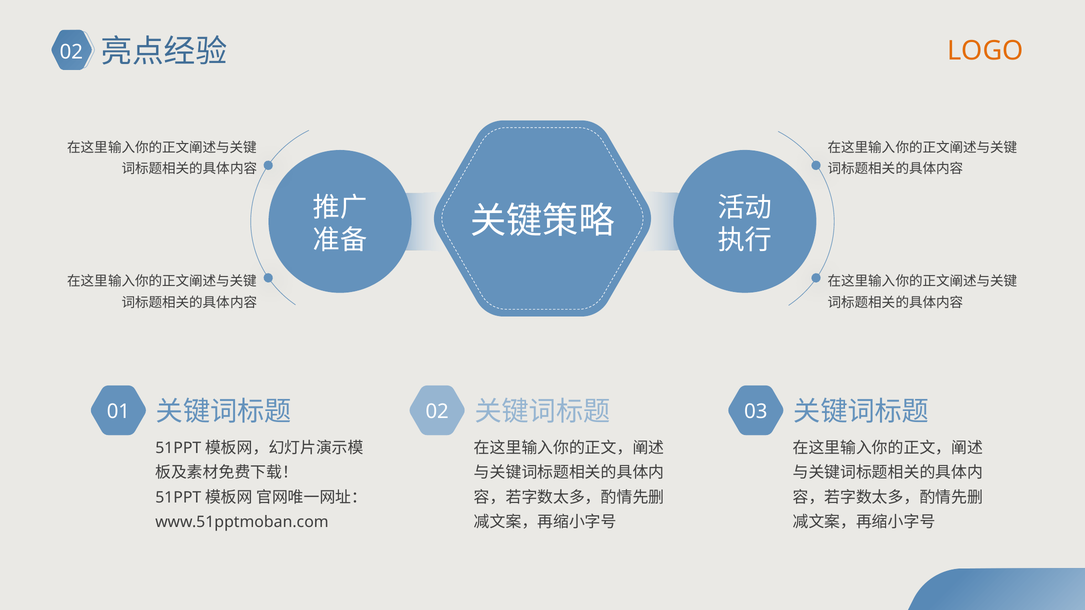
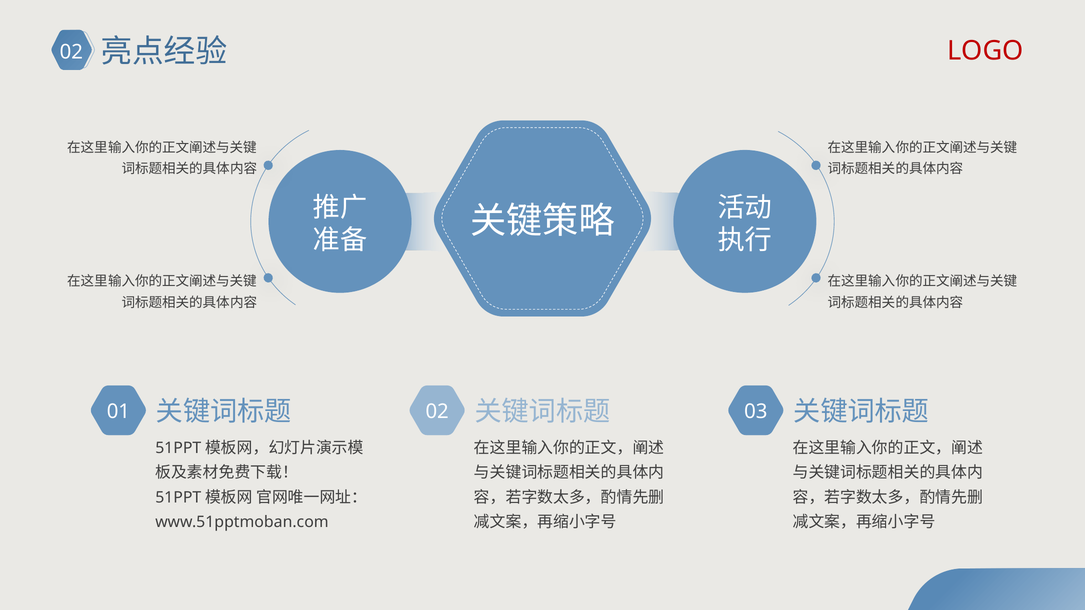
LOGO colour: orange -> red (985, 51)
